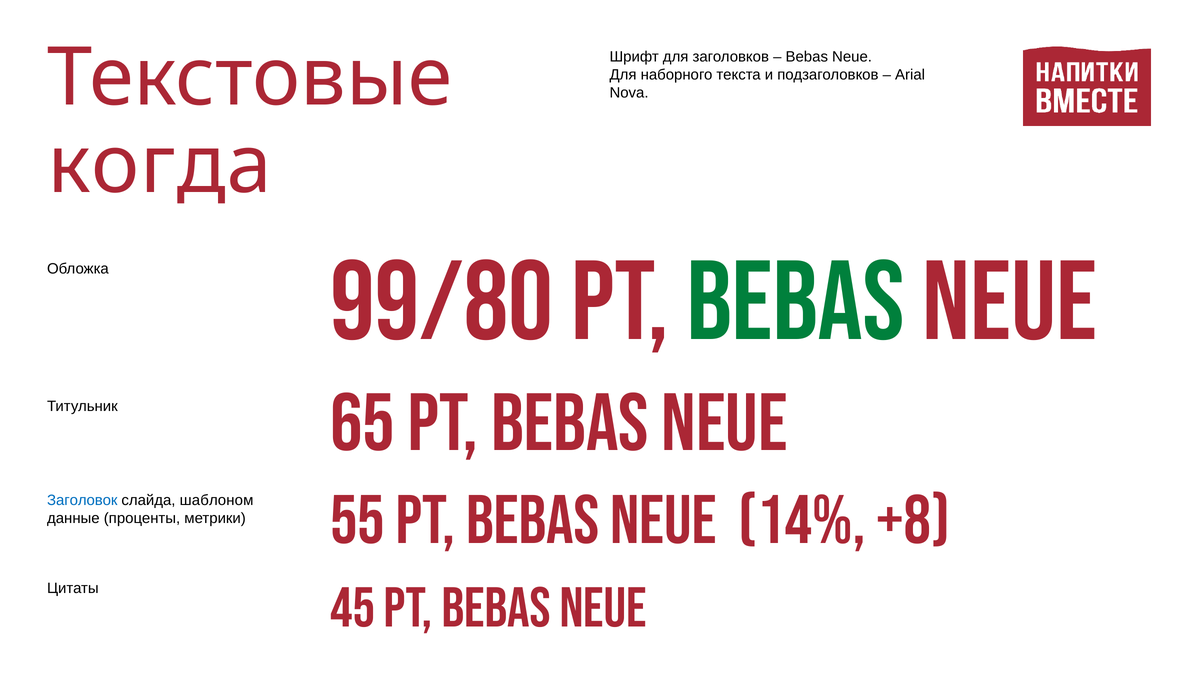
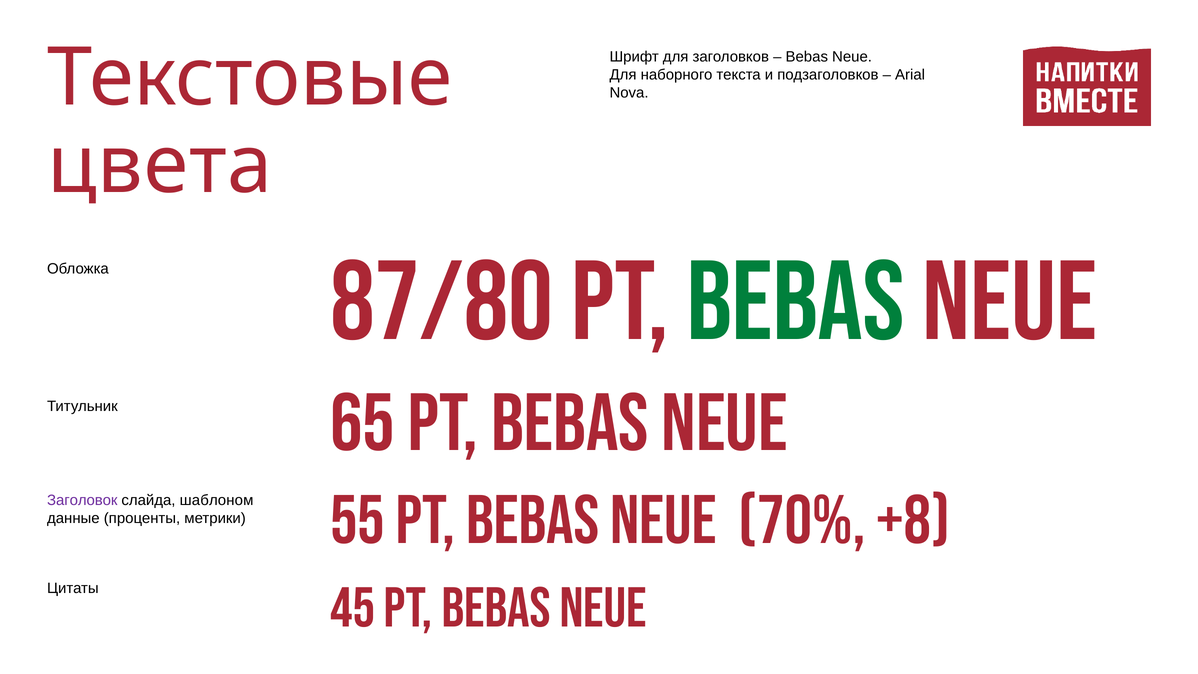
когда: когда -> цвета (160, 166)
99/80: 99/80 -> 87/80 (442, 302)
Заголовок colour: blue -> purple (82, 500)
14%: 14% -> 70% (802, 521)
